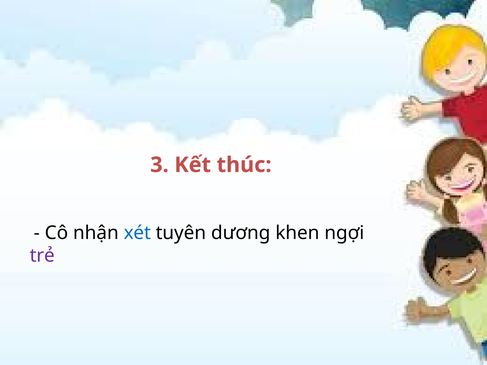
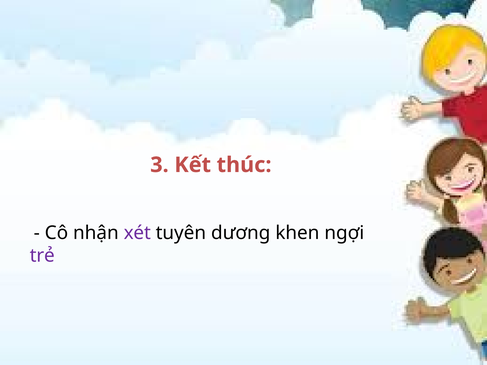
xét colour: blue -> purple (137, 233)
